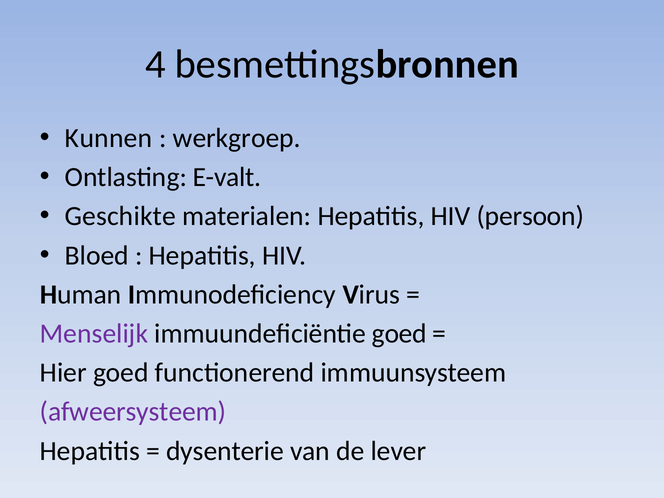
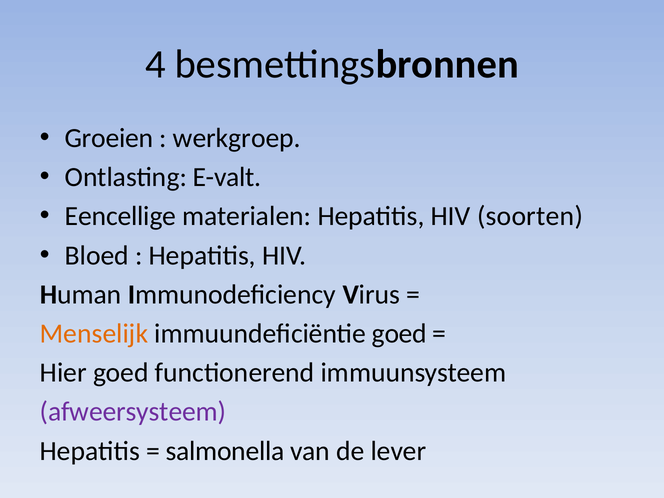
Kunnen: Kunnen -> Groeien (109, 138)
Geschikte: Geschikte -> Eencellige (120, 216)
persoon: persoon -> soorten (530, 216)
Menselijk colour: purple -> orange (94, 334)
dysenterie: dysenterie -> salmonella (225, 451)
